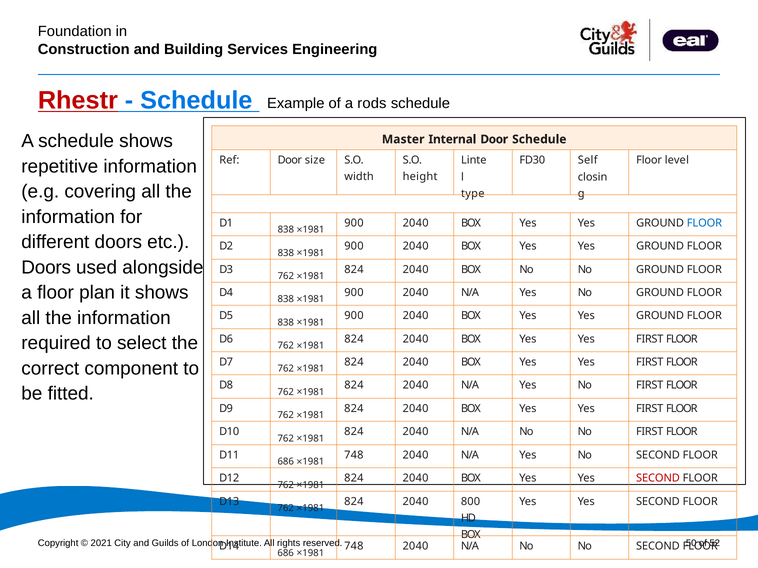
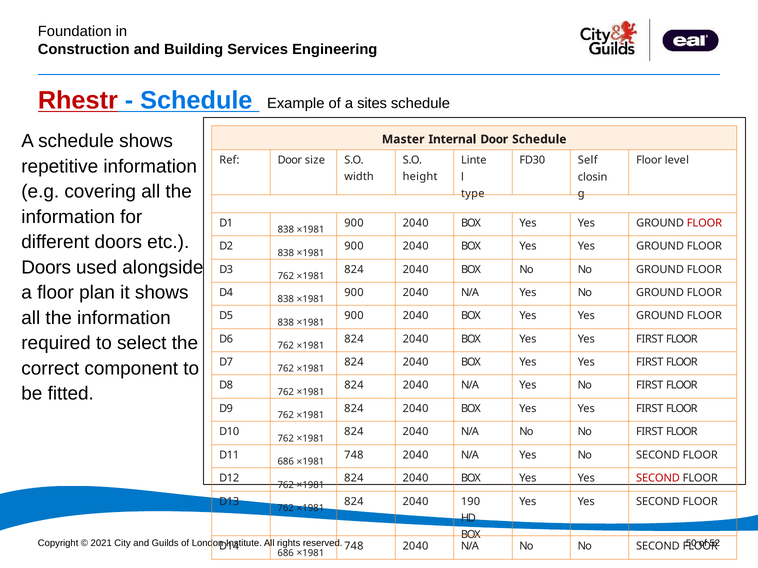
rods: rods -> sites (372, 103)
FLOOR colour: blue -> red (704, 223)
800: 800 -> 190 (470, 502)
